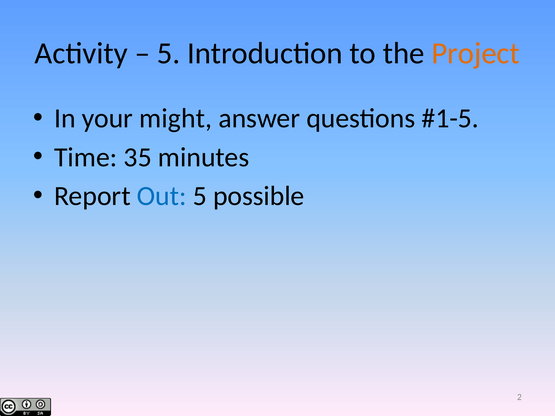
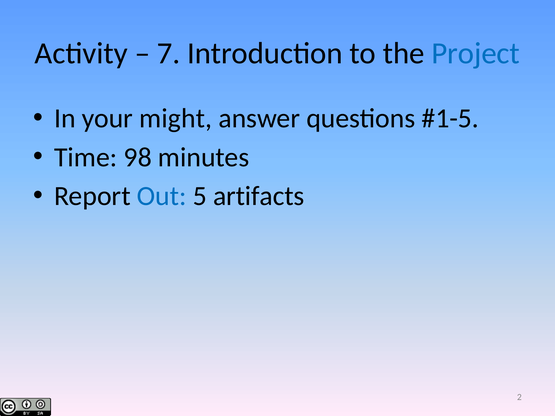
5: 5 -> 7 (169, 53)
Project colour: orange -> blue (476, 53)
35: 35 -> 98 (138, 157)
possible: possible -> artifacts (259, 196)
